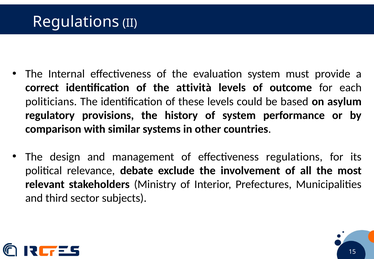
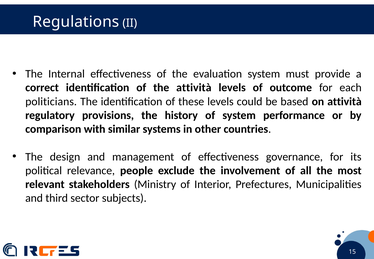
on asylum: asylum -> attività (344, 101)
effectiveness regulations: regulations -> governance (294, 157)
debate: debate -> people (137, 170)
